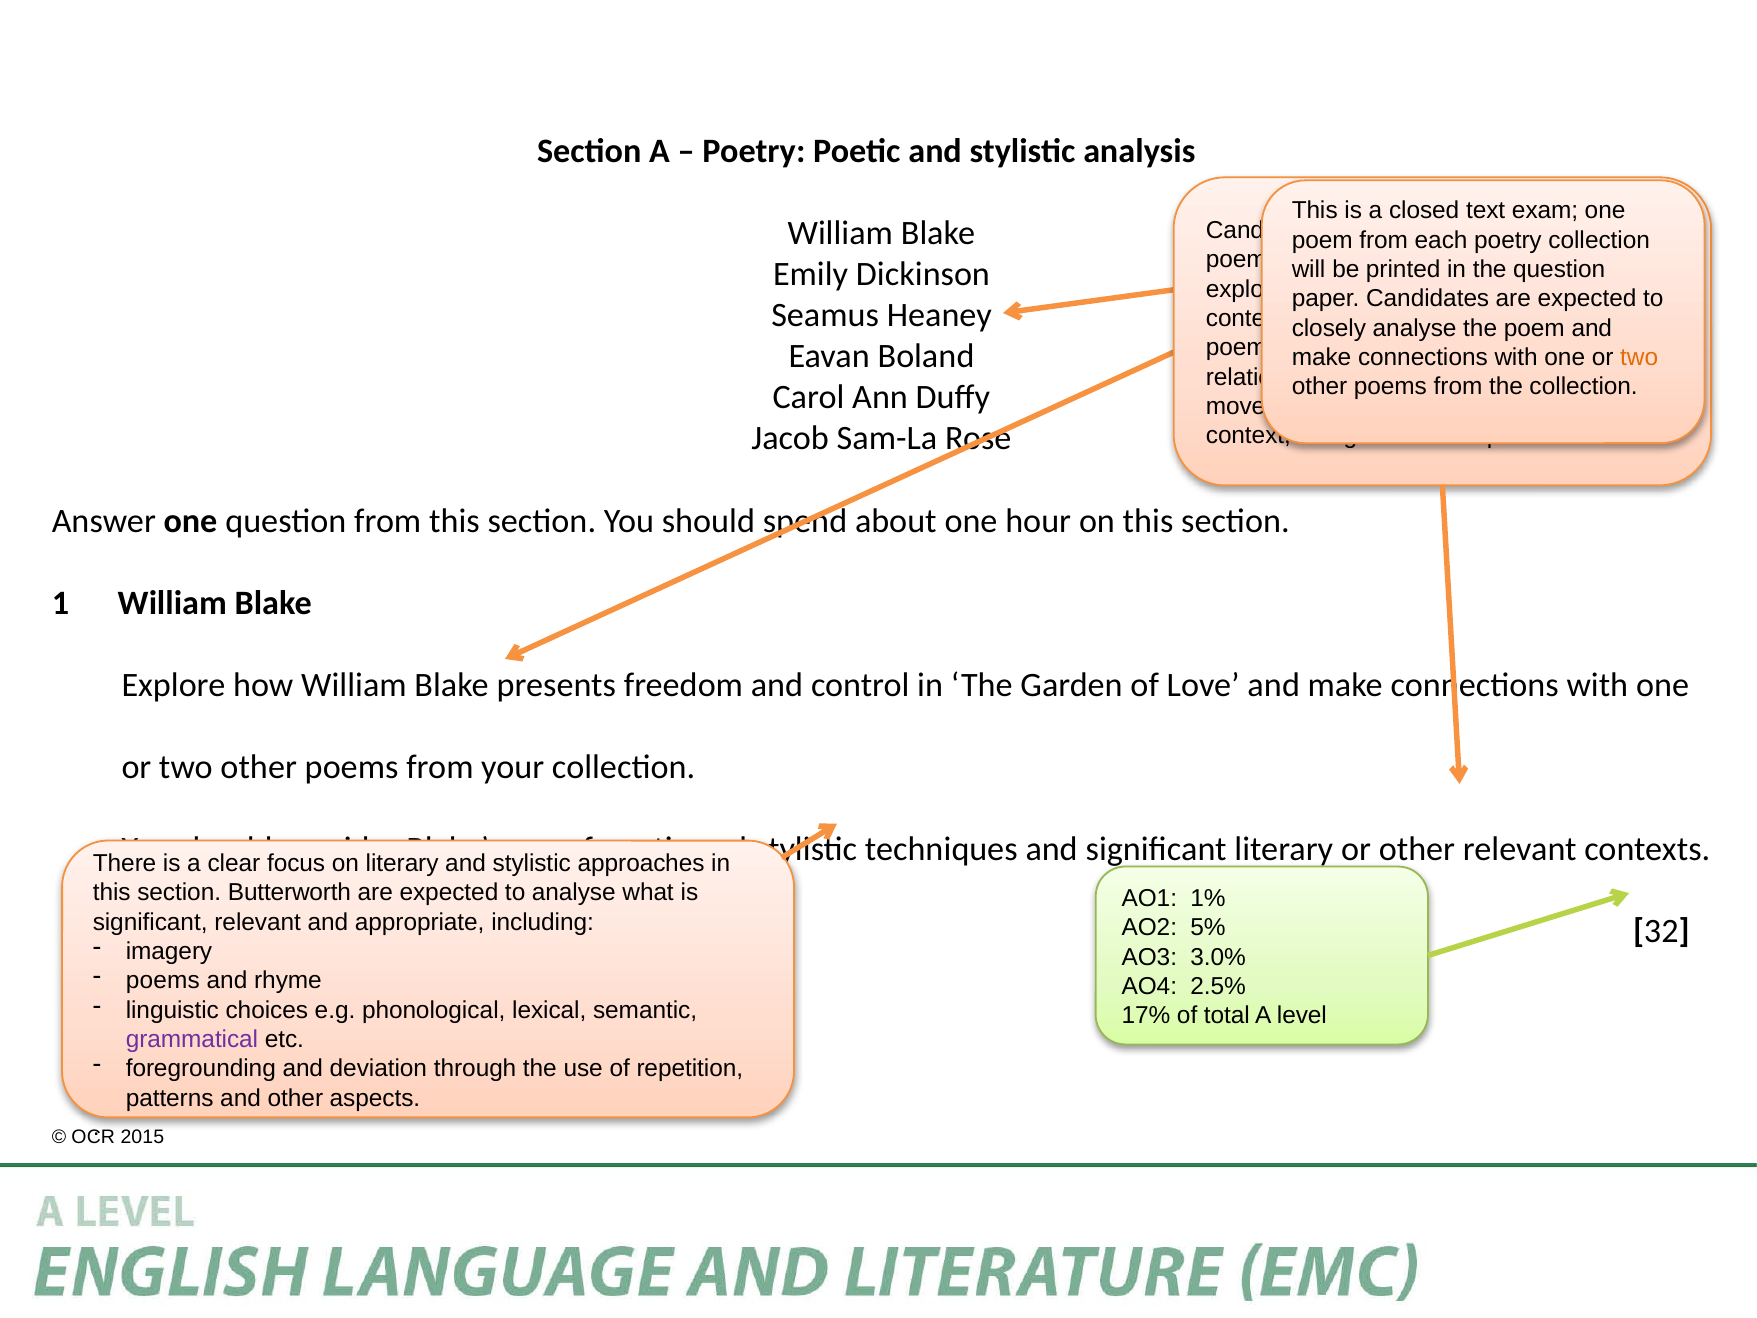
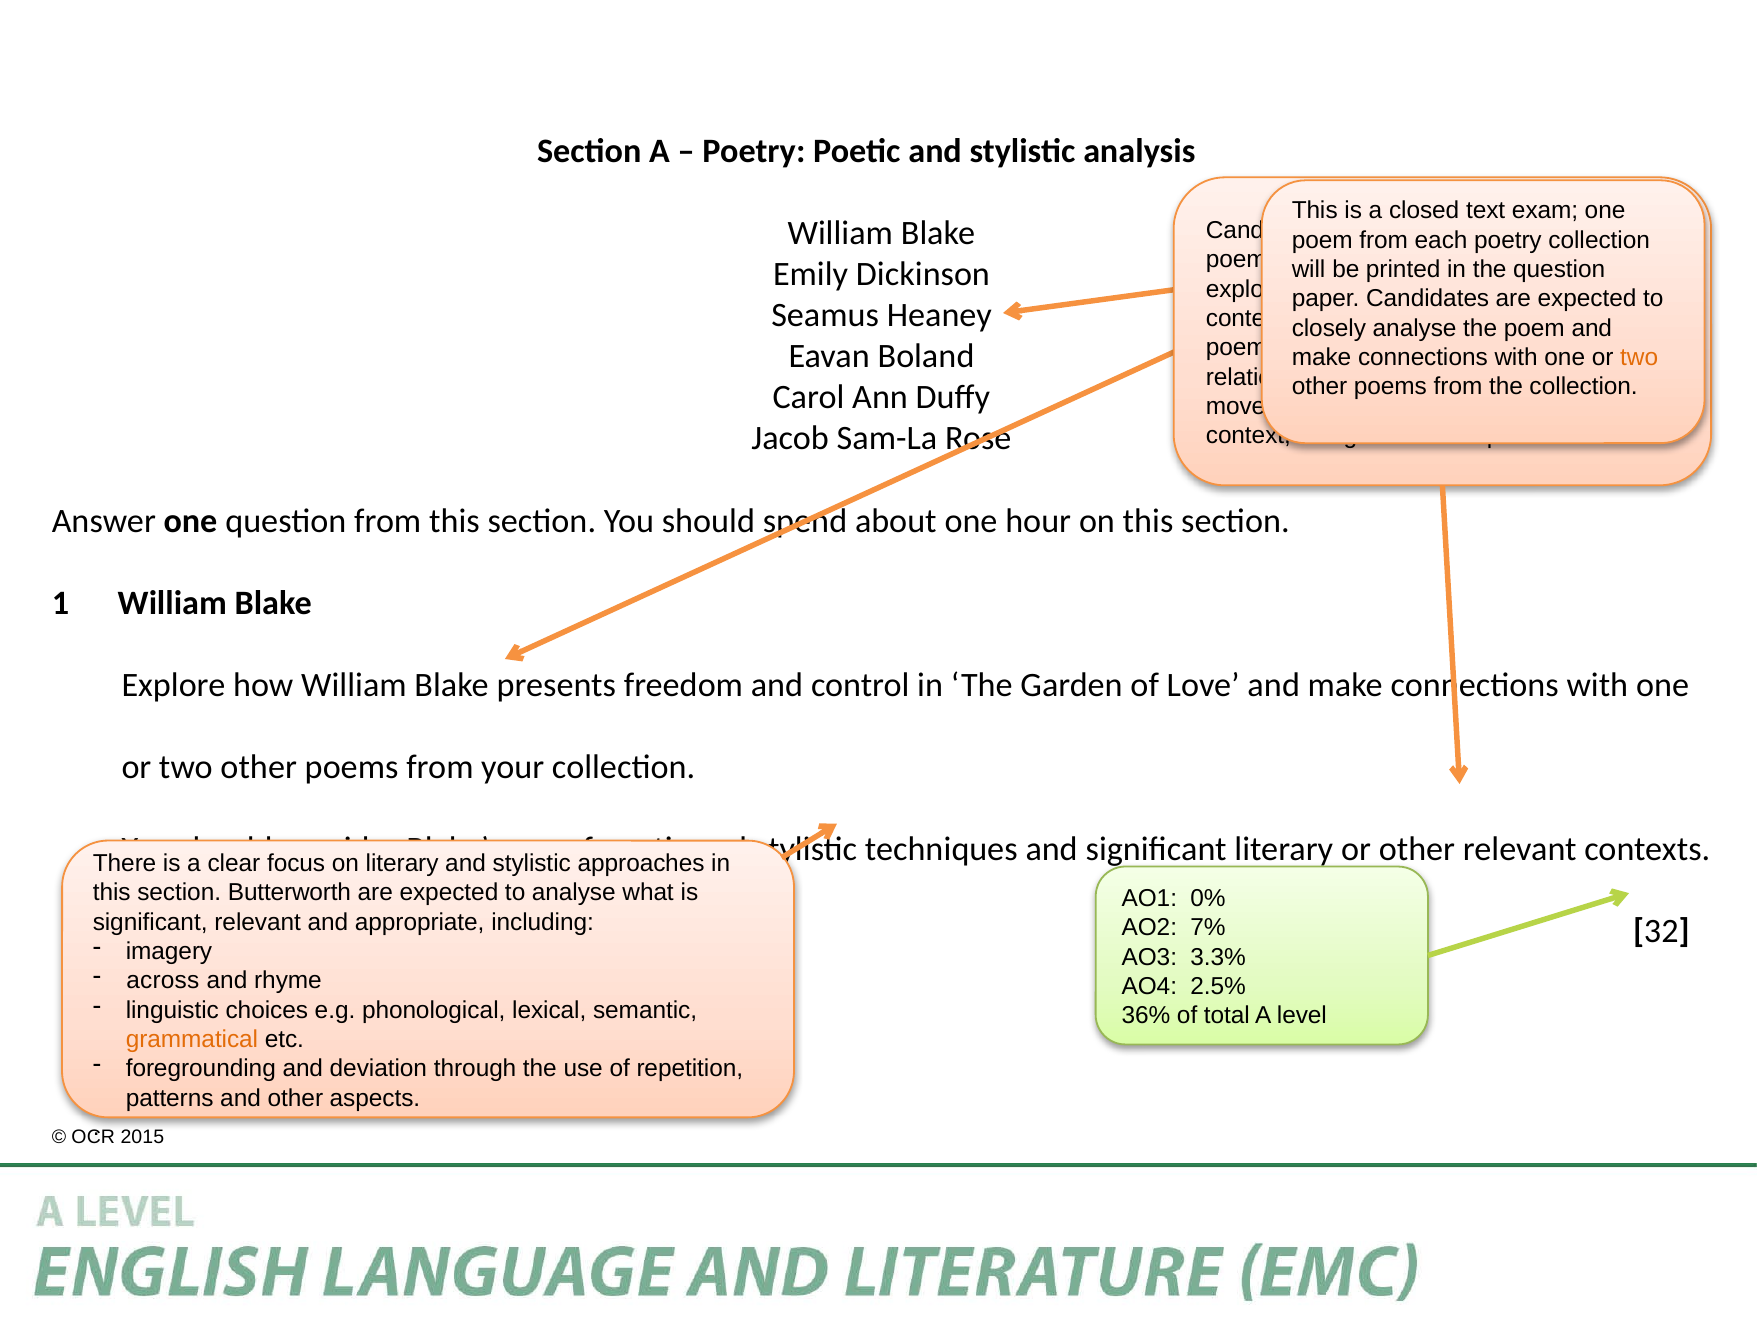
1%: 1% -> 0% (1208, 898)
5%: 5% -> 7% (1208, 928)
3.0%: 3.0% -> 3.3% (1218, 957)
poems: poems -> across (163, 980)
17%: 17% -> 36% (1146, 1016)
grammatical colour: purple -> orange (192, 1039)
